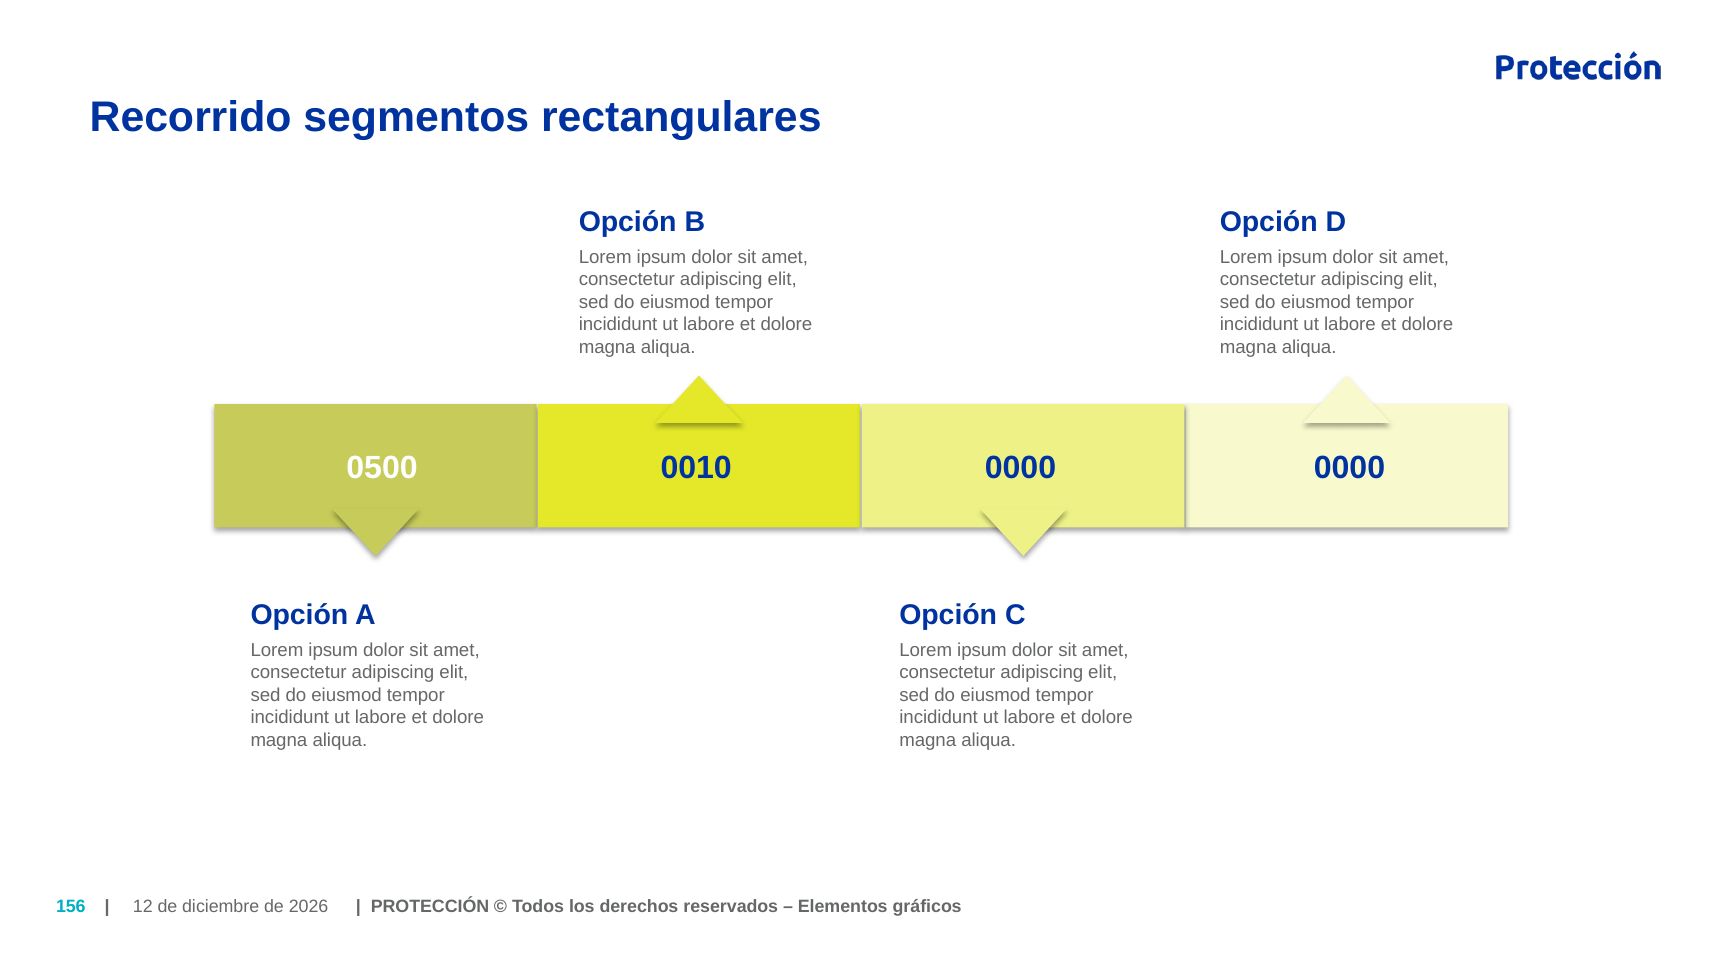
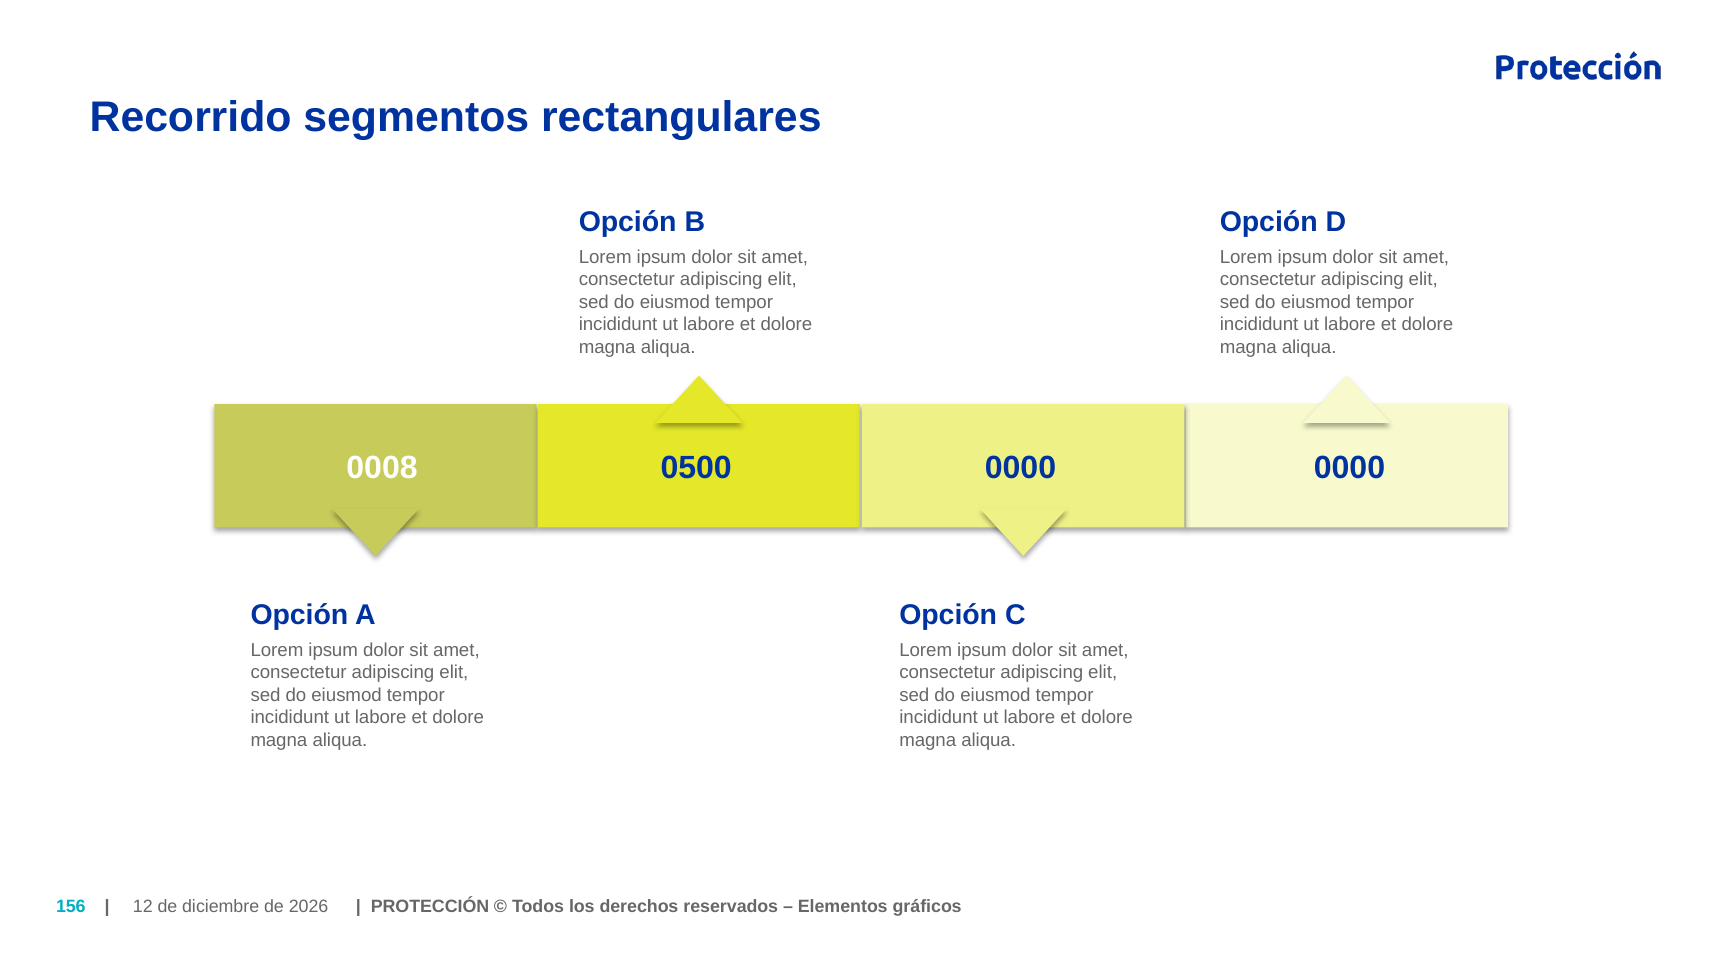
0500: 0500 -> 0008 (382, 467)
0010: 0010 -> 0500 (696, 467)
